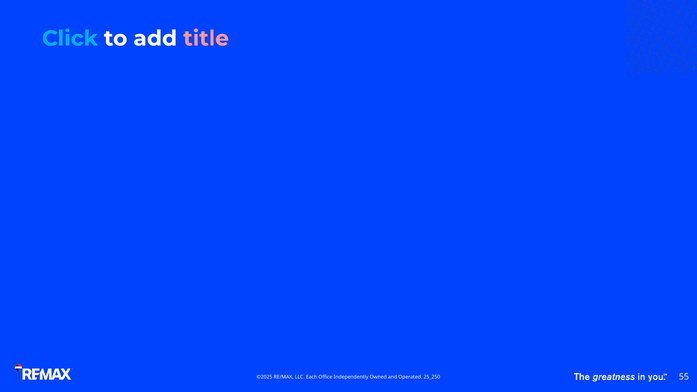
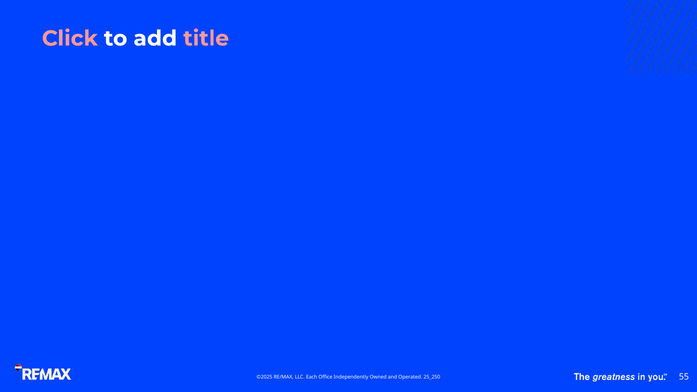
Click colour: light blue -> pink (70, 38)
